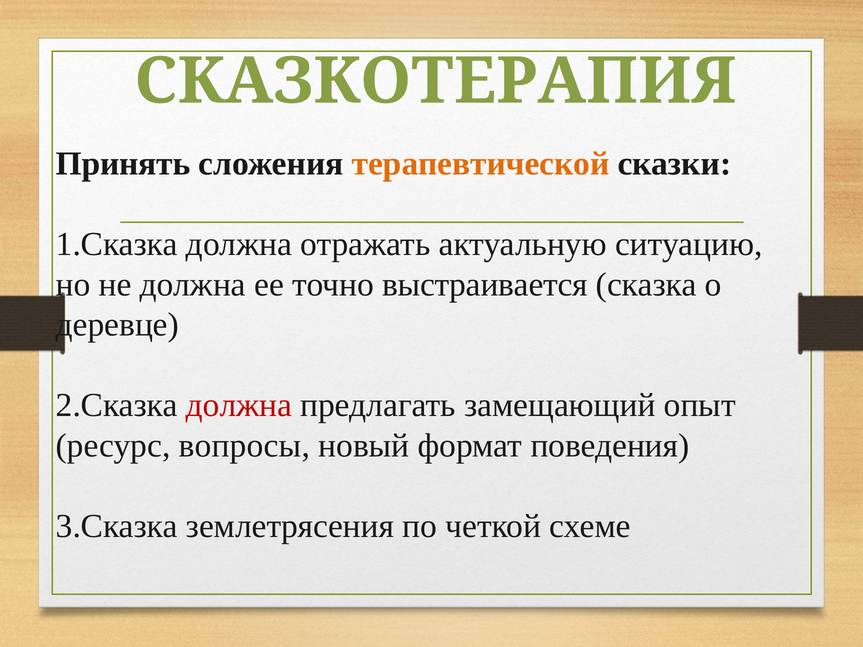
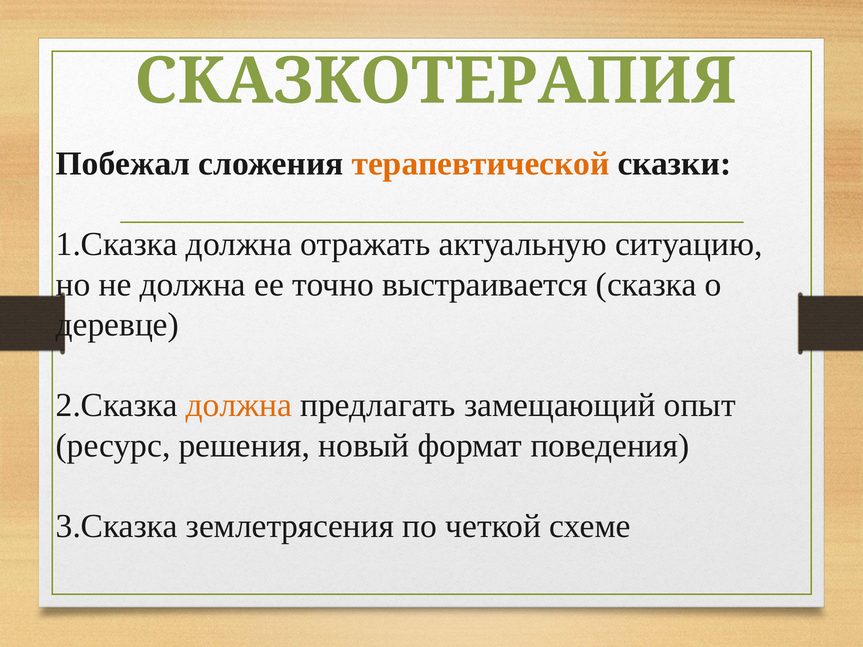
Принять: Принять -> Побежал (123, 164)
должна colour: red -> orange (239, 405)
вопросы: вопросы -> решения (244, 446)
